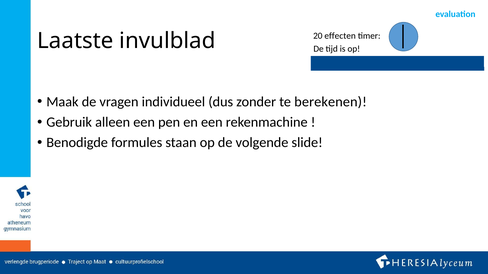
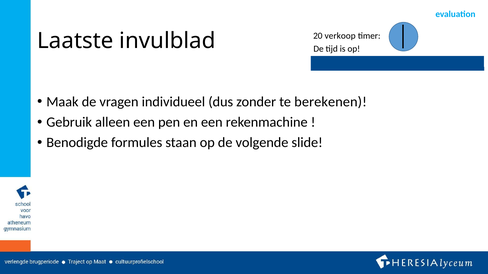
effecten: effecten -> verkoop (340, 36)
